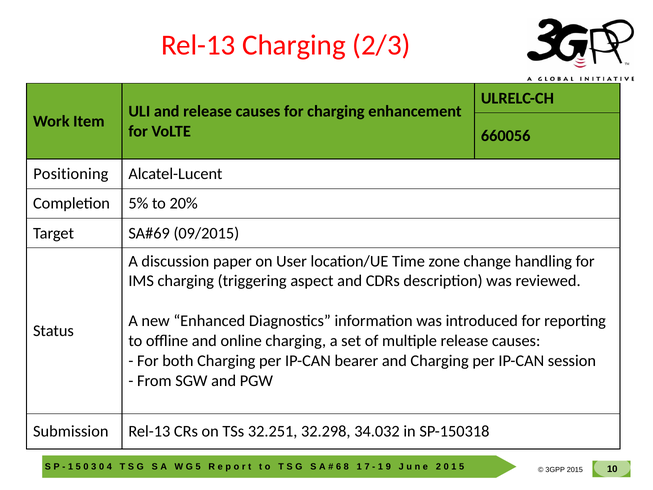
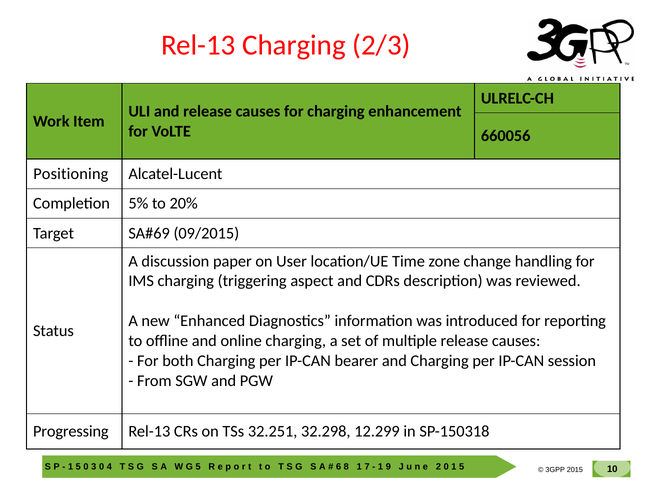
Submission: Submission -> Progressing (71, 431)
34.032: 34.032 -> 12.299 (377, 431)
